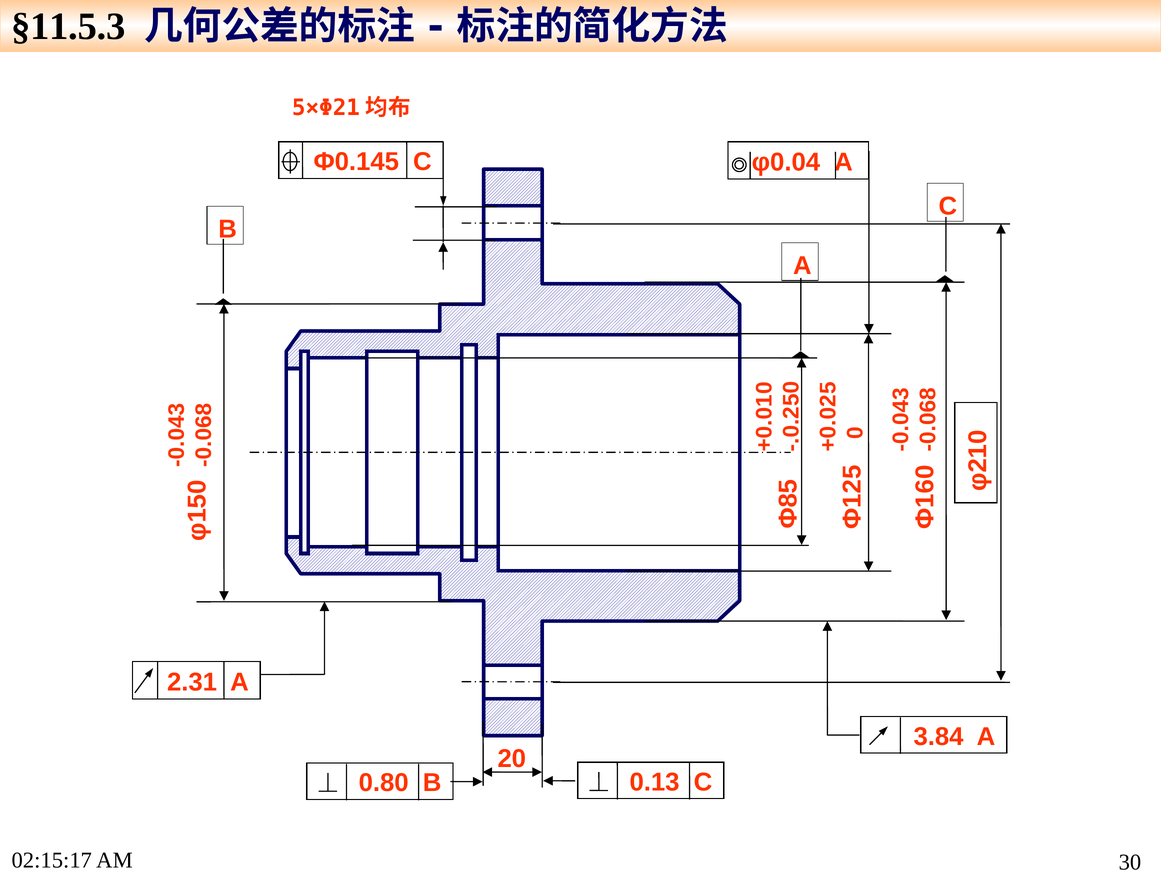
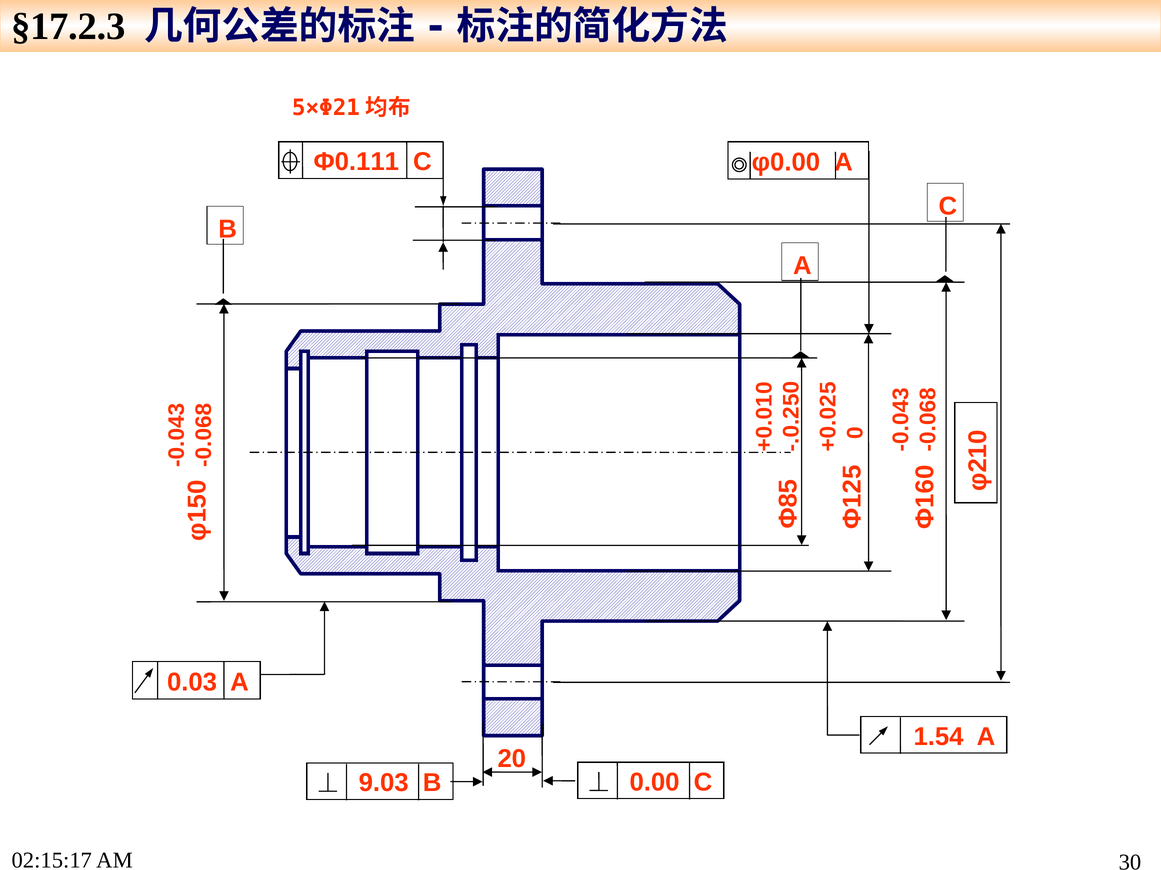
§11.5.3: §11.5.3 -> §17.2.3 (68, 26)
Φ0.145: Φ0.145 -> Φ0.111 (356, 162)
φ0.04: φ0.04 -> φ0.00 (786, 162)
2.31: 2.31 -> 0.03 (192, 683)
3.84: 3.84 -> 1.54 (939, 737)
0.13: 0.13 -> 0.00 (655, 783)
0.80: 0.80 -> 9.03 (384, 784)
